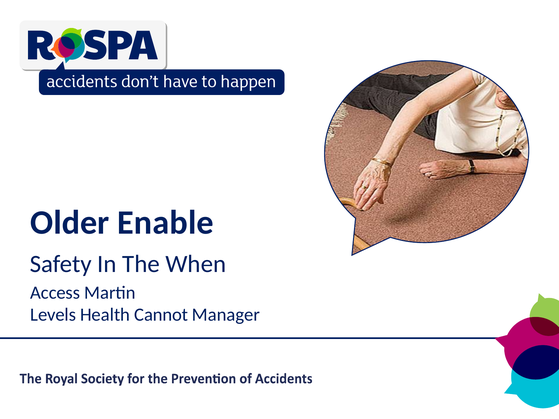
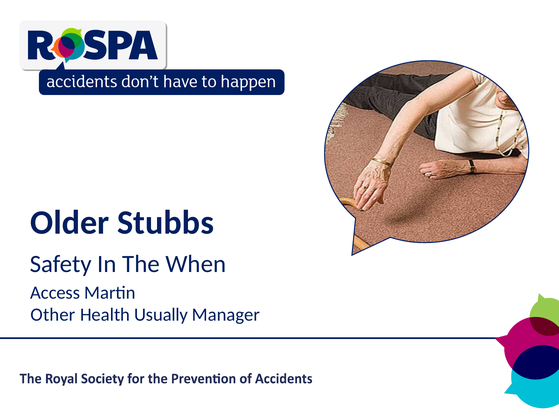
Enable: Enable -> Stubbs (166, 223)
Levels: Levels -> Other (53, 315)
Cannot: Cannot -> Usually (161, 315)
